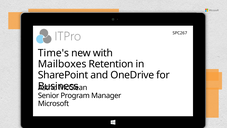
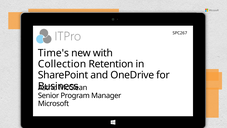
Mailboxes: Mailboxes -> Collection (62, 64)
